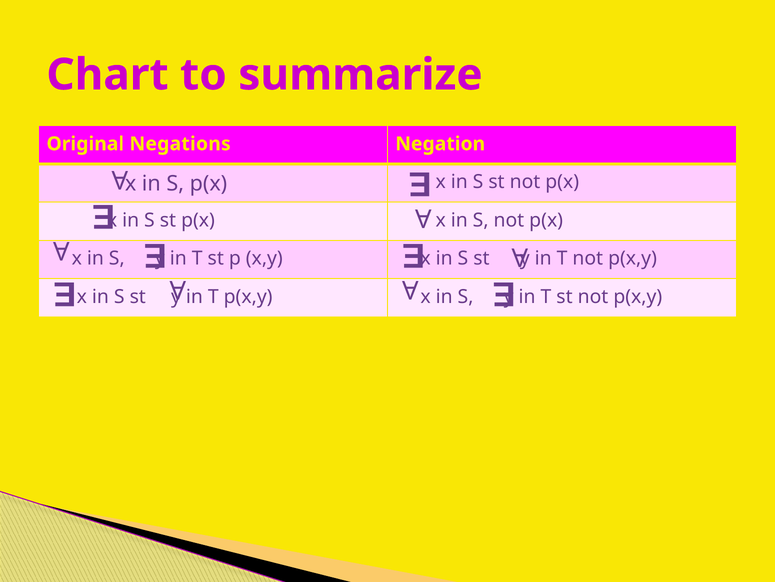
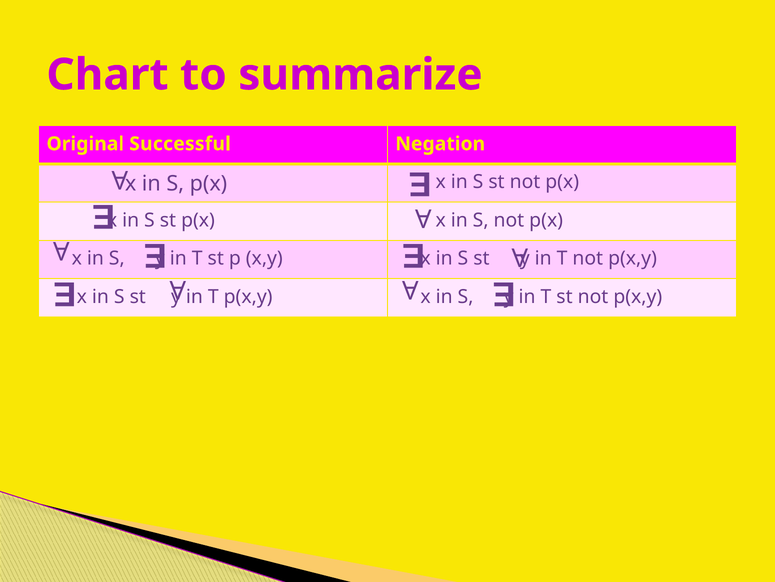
Negations: Negations -> Successful (180, 144)
